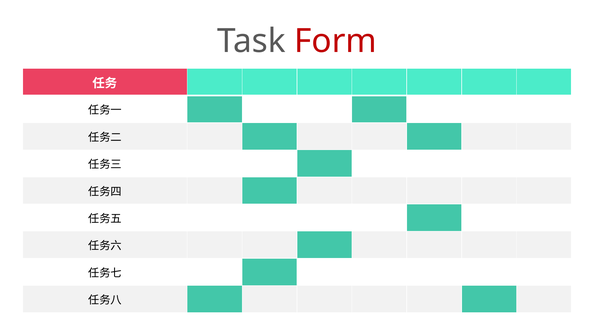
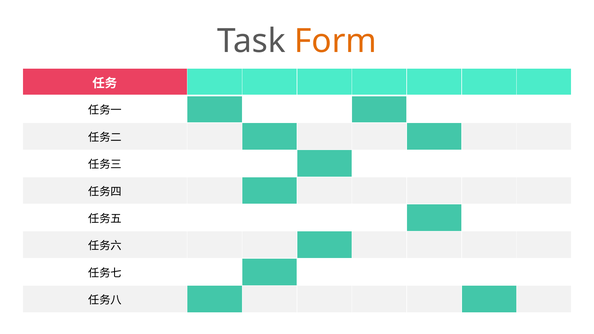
Form colour: red -> orange (336, 41)
